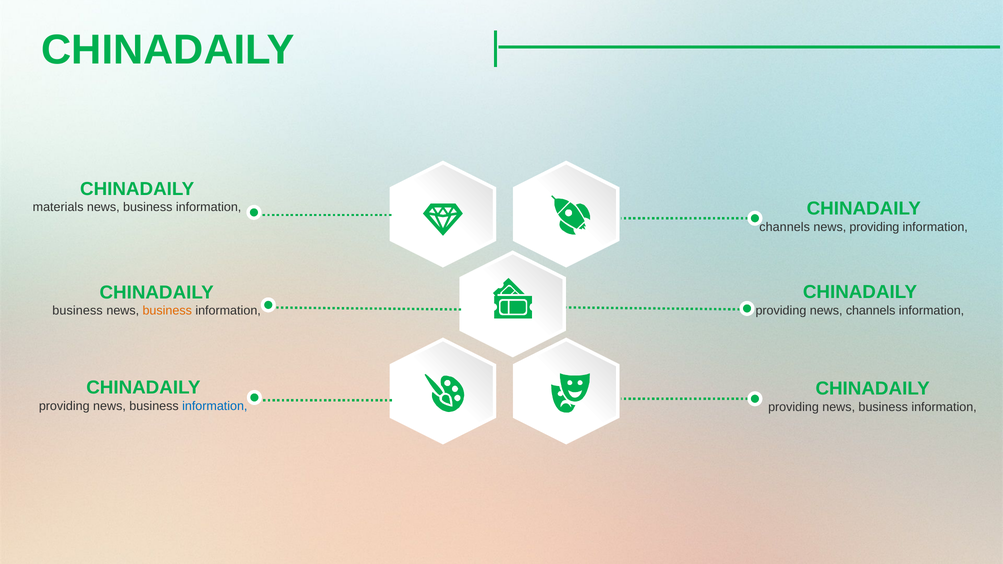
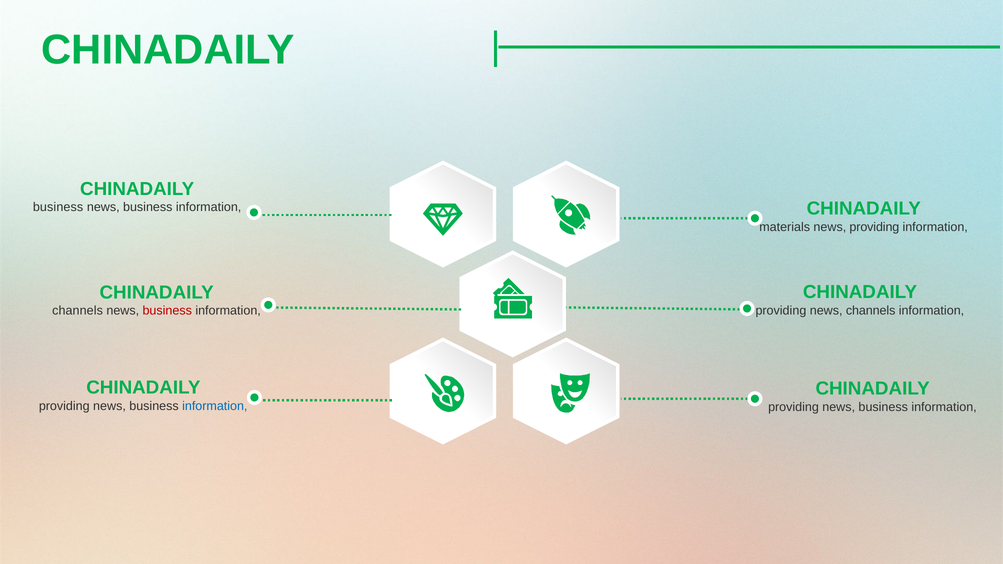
materials: materials -> business (58, 207)
channels: channels -> materials (785, 227)
business: business -> channels (78, 311)
business colour: orange -> red (167, 311)
